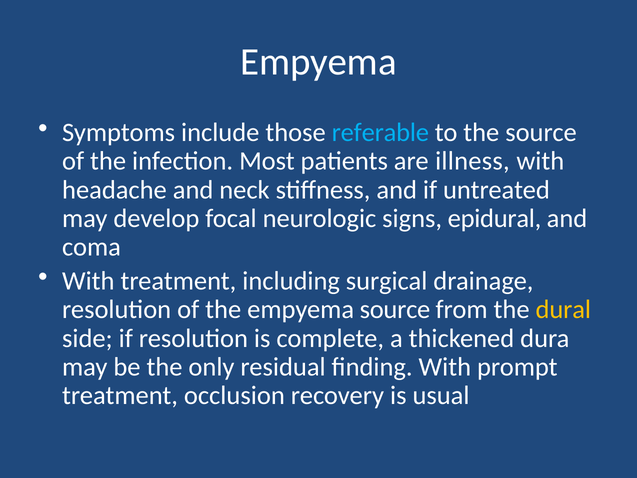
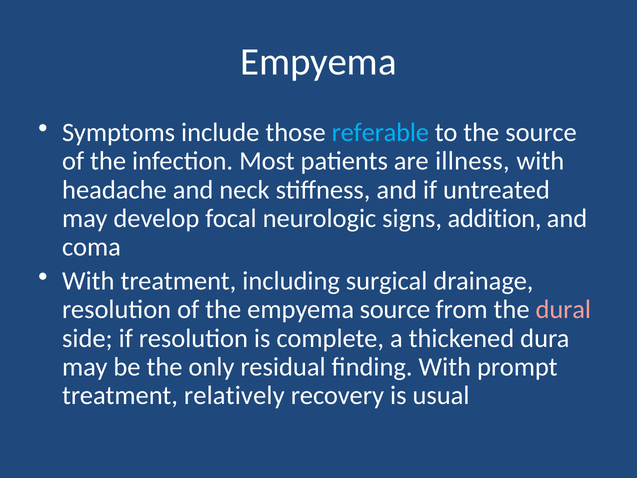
epidural: epidural -> addition (494, 218)
dural colour: yellow -> pink (563, 310)
occlusion: occlusion -> relatively (234, 396)
